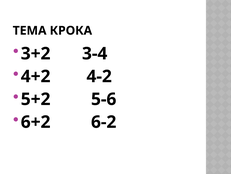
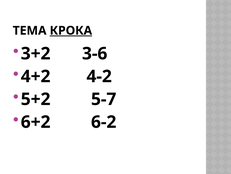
КРОКА underline: none -> present (71, 30)
3-4: 3-4 -> 3-6 (95, 53)
5-6: 5-6 -> 5-7 (104, 99)
